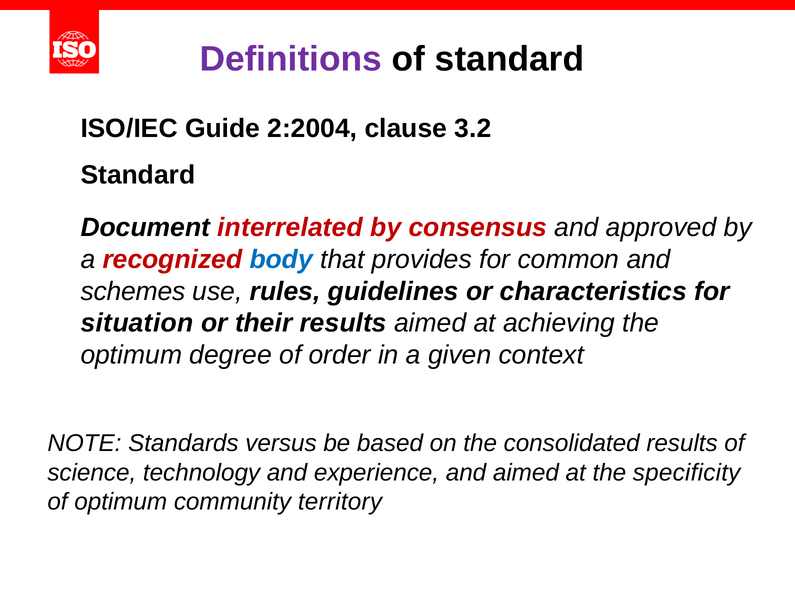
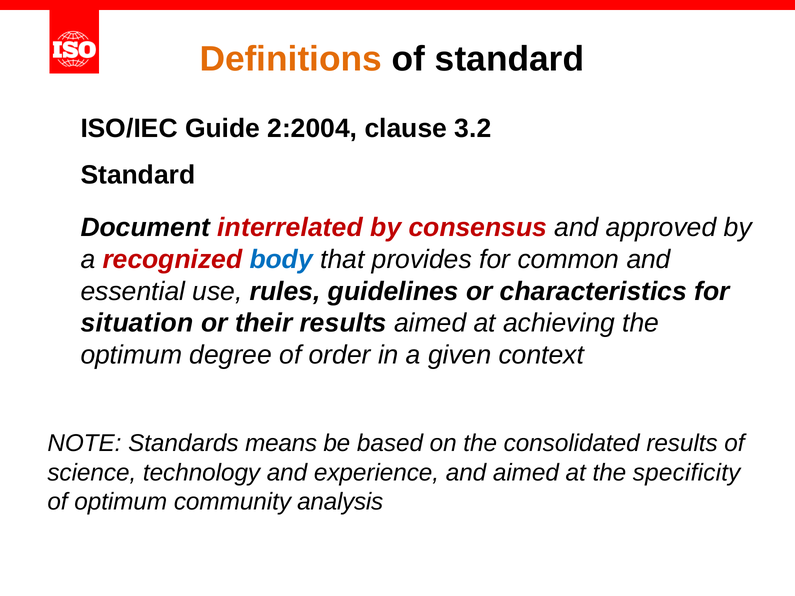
Definitions colour: purple -> orange (291, 59)
schemes: schemes -> essential (133, 291)
versus: versus -> means (281, 444)
territory: territory -> analysis (340, 502)
